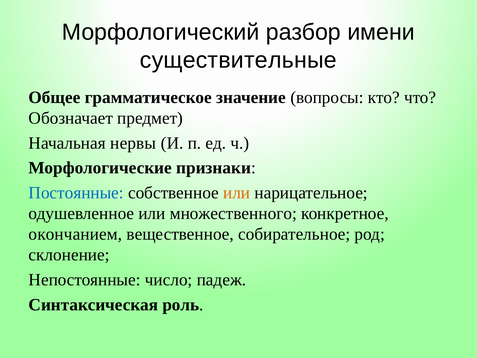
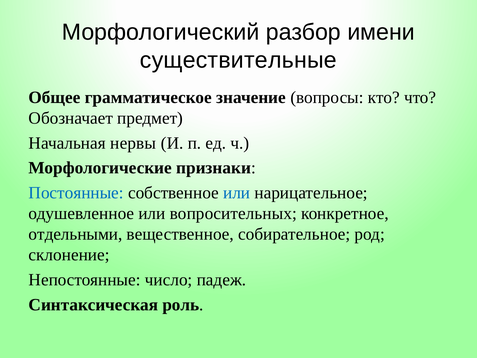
или colour: orange -> blue (237, 193)
множественного: множественного -> вопросительных (233, 213)
окончанием: окончанием -> отдельными (75, 234)
